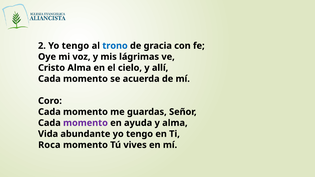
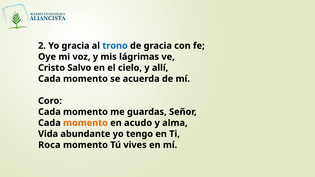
2 Yo tengo: tengo -> gracia (76, 46)
Cristo Alma: Alma -> Salvo (79, 68)
momento colour: purple -> orange (85, 123)
ayuda: ayuda -> acudo (138, 123)
